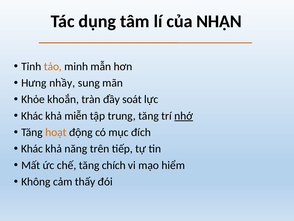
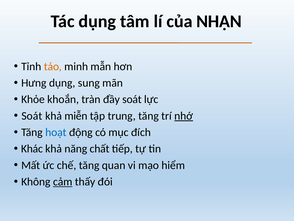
Hưng nhầy: nhầy -> dụng (62, 83)
Khác: Khác -> Soát (32, 116)
hoạt colour: orange -> blue (56, 132)
trên: trên -> chất (100, 148)
chích: chích -> quan (114, 165)
cảm underline: none -> present (63, 181)
